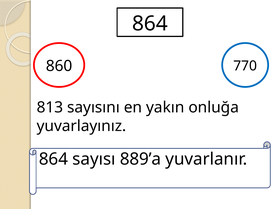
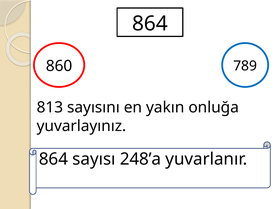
770: 770 -> 789 (245, 66)
889’a: 889’a -> 248’a (141, 159)
